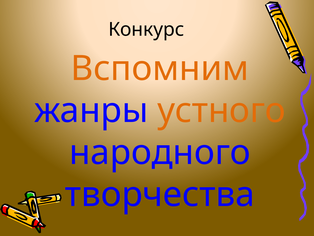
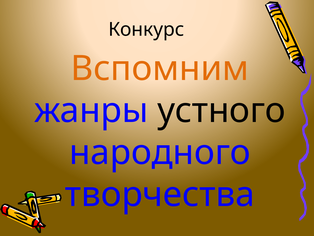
устного colour: orange -> black (221, 110)
